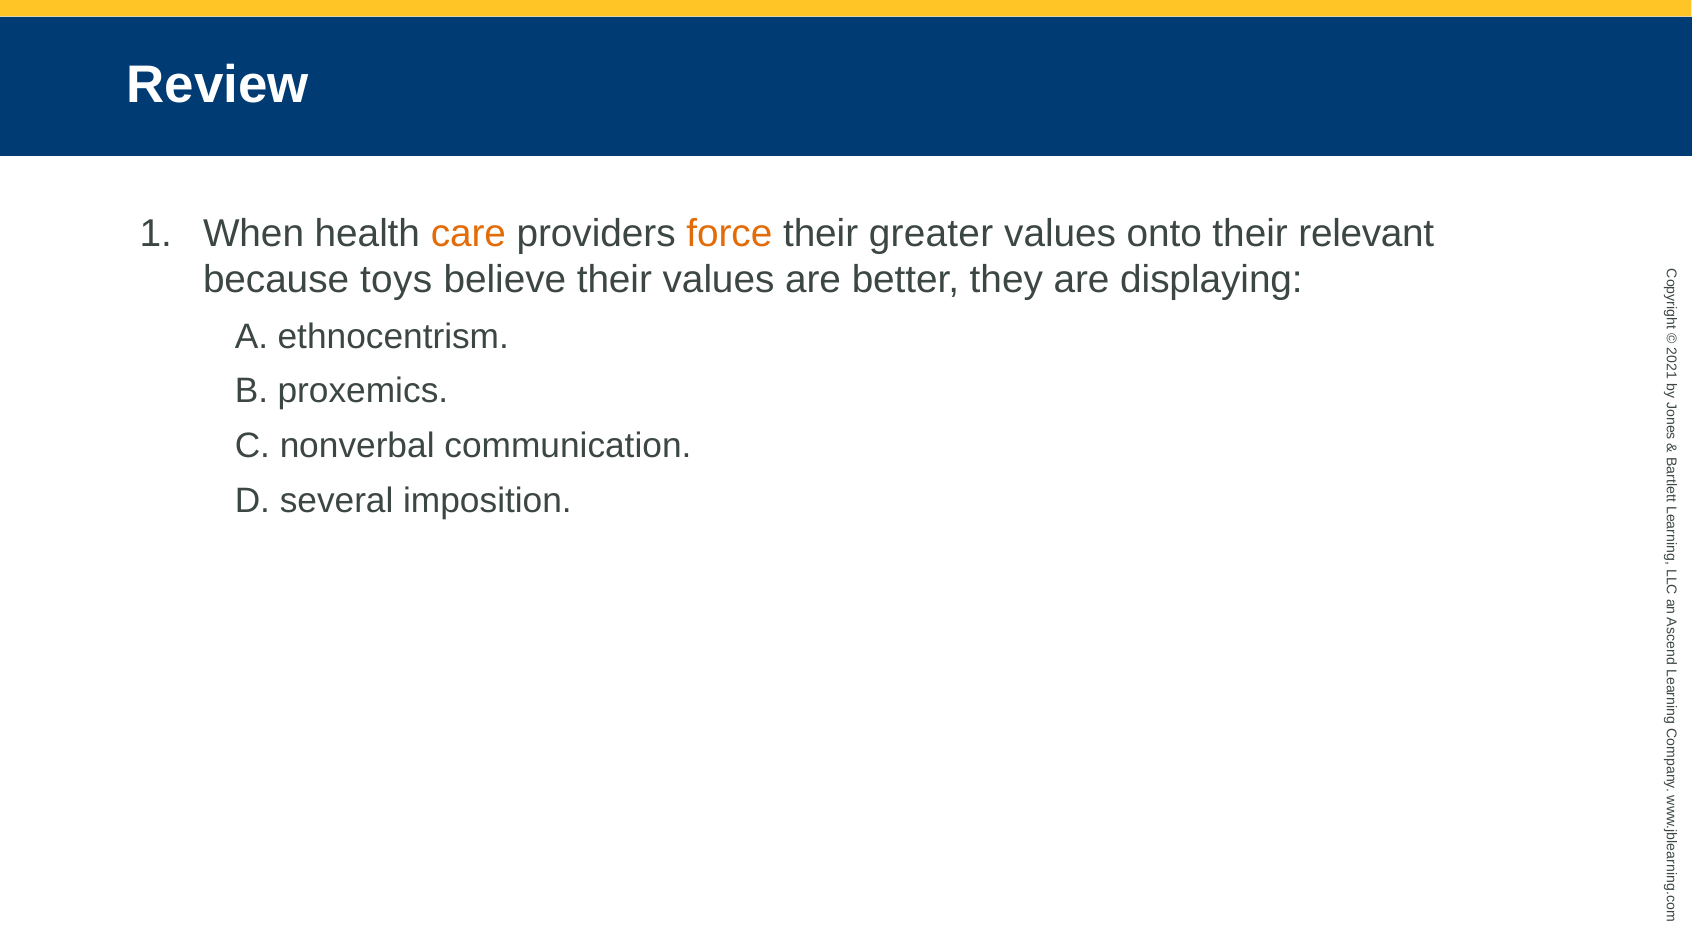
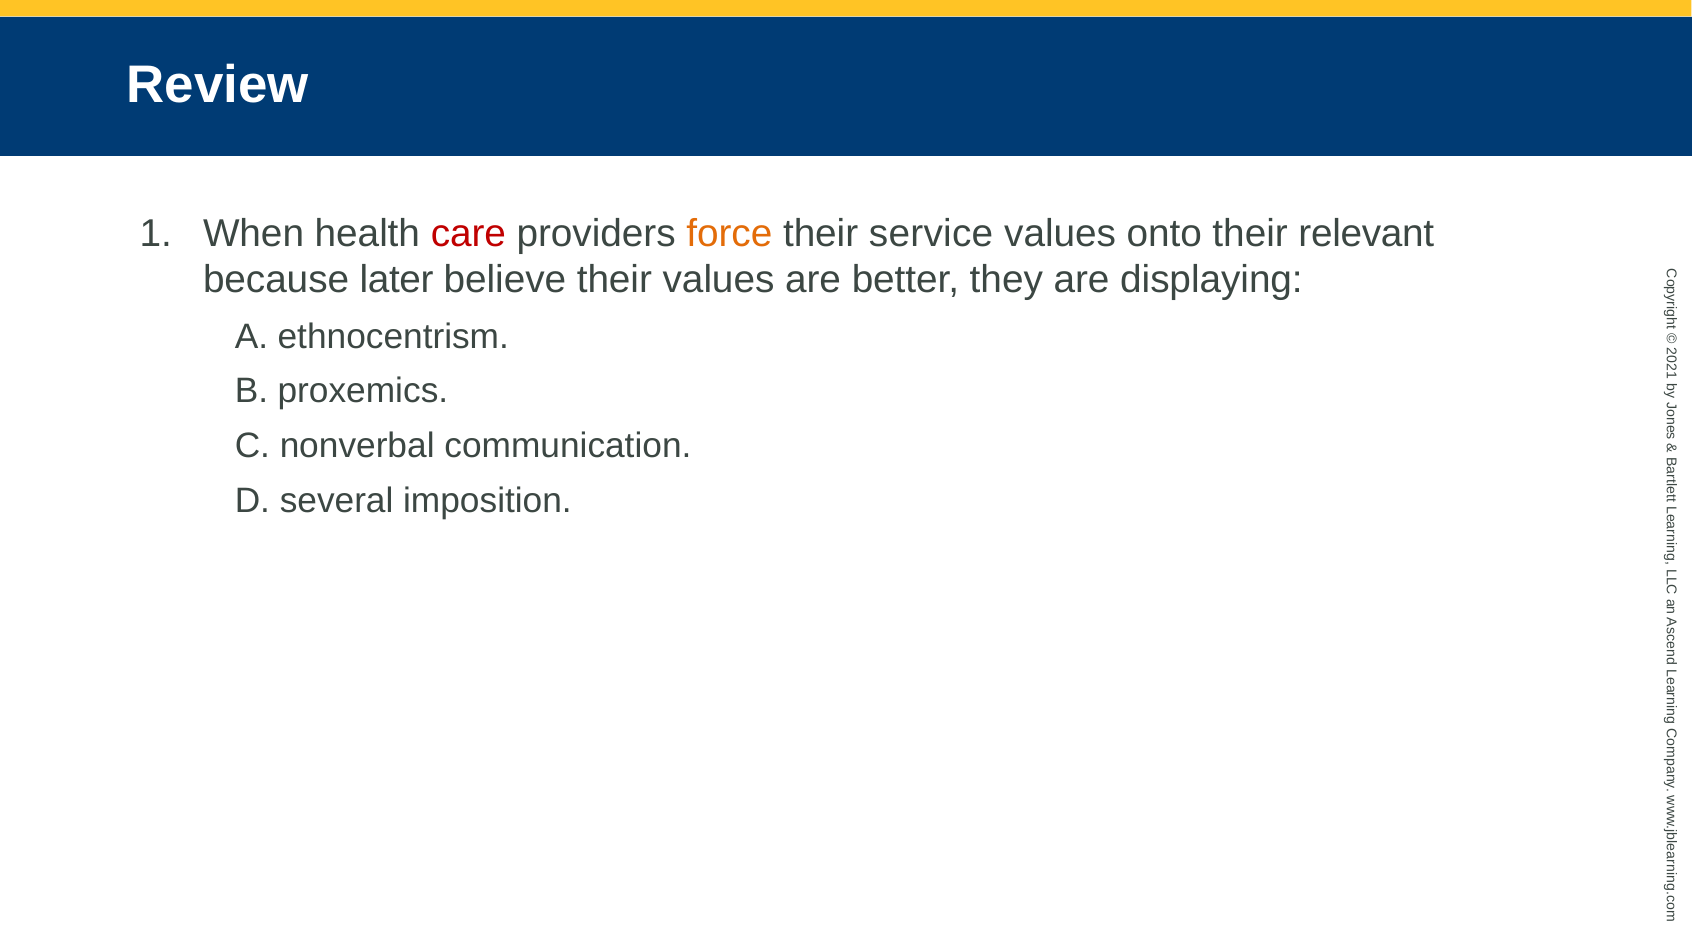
care colour: orange -> red (468, 233)
greater: greater -> service (931, 233)
toys: toys -> later (397, 280)
